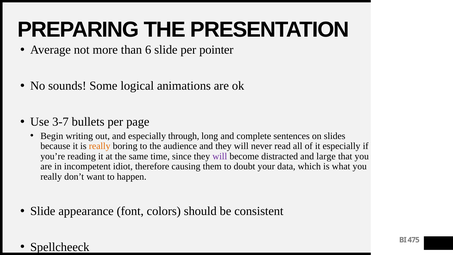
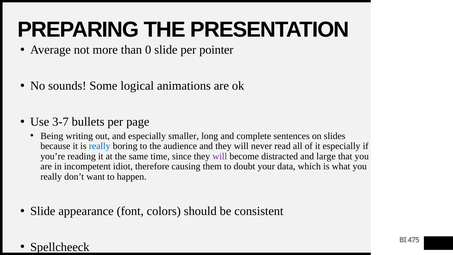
6: 6 -> 0 (148, 50)
Begin: Begin -> Being (52, 136)
through: through -> smaller (184, 136)
really colour: orange -> blue (100, 146)
